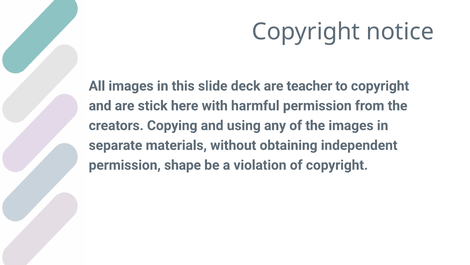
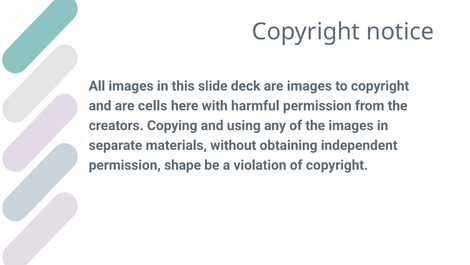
are teacher: teacher -> images (309, 86)
stick: stick -> cells (153, 106)
